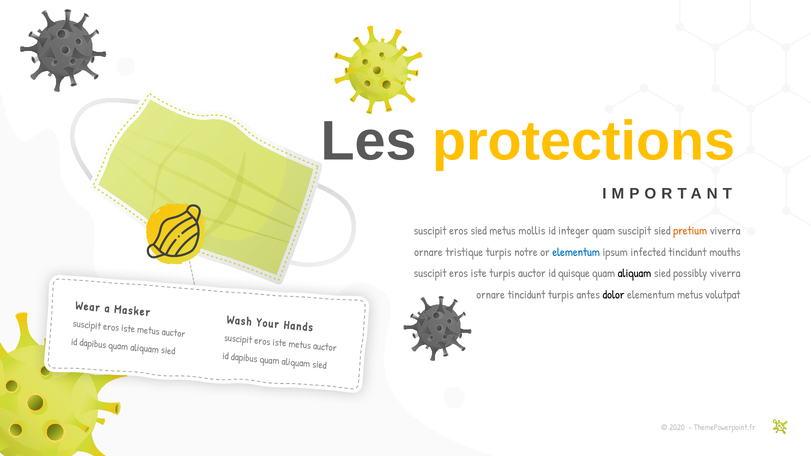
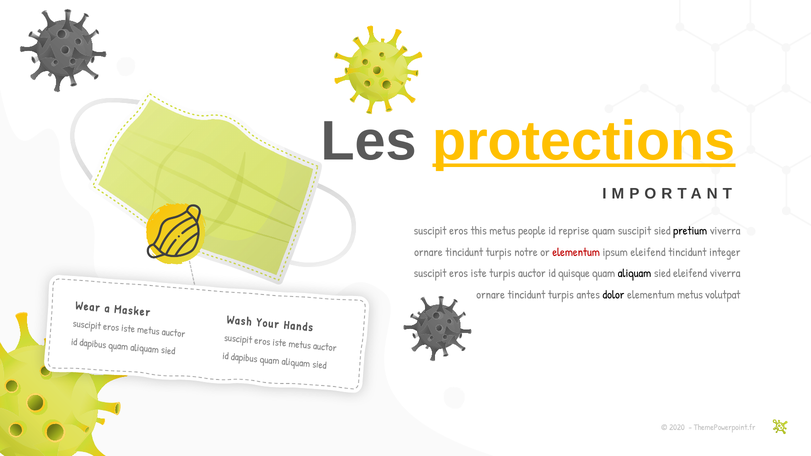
protections underline: none -> present (584, 141)
eros sied: sied -> this (479, 231)
mollis: mollis -> people (532, 231)
integer: integer -> reprise (574, 231)
pretium colour: orange -> black (690, 231)
tristique: tristique -> tincidunt (464, 252)
elementum colour: blue -> red (576, 252)
ipsum infected: infected -> eleifend (648, 252)
mouths: mouths -> integer (725, 252)
sied possibly: possibly -> eleifend (690, 274)
